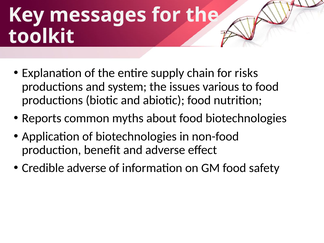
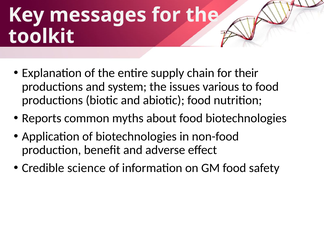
risks: risks -> their (246, 73)
Credible adverse: adverse -> science (86, 168)
